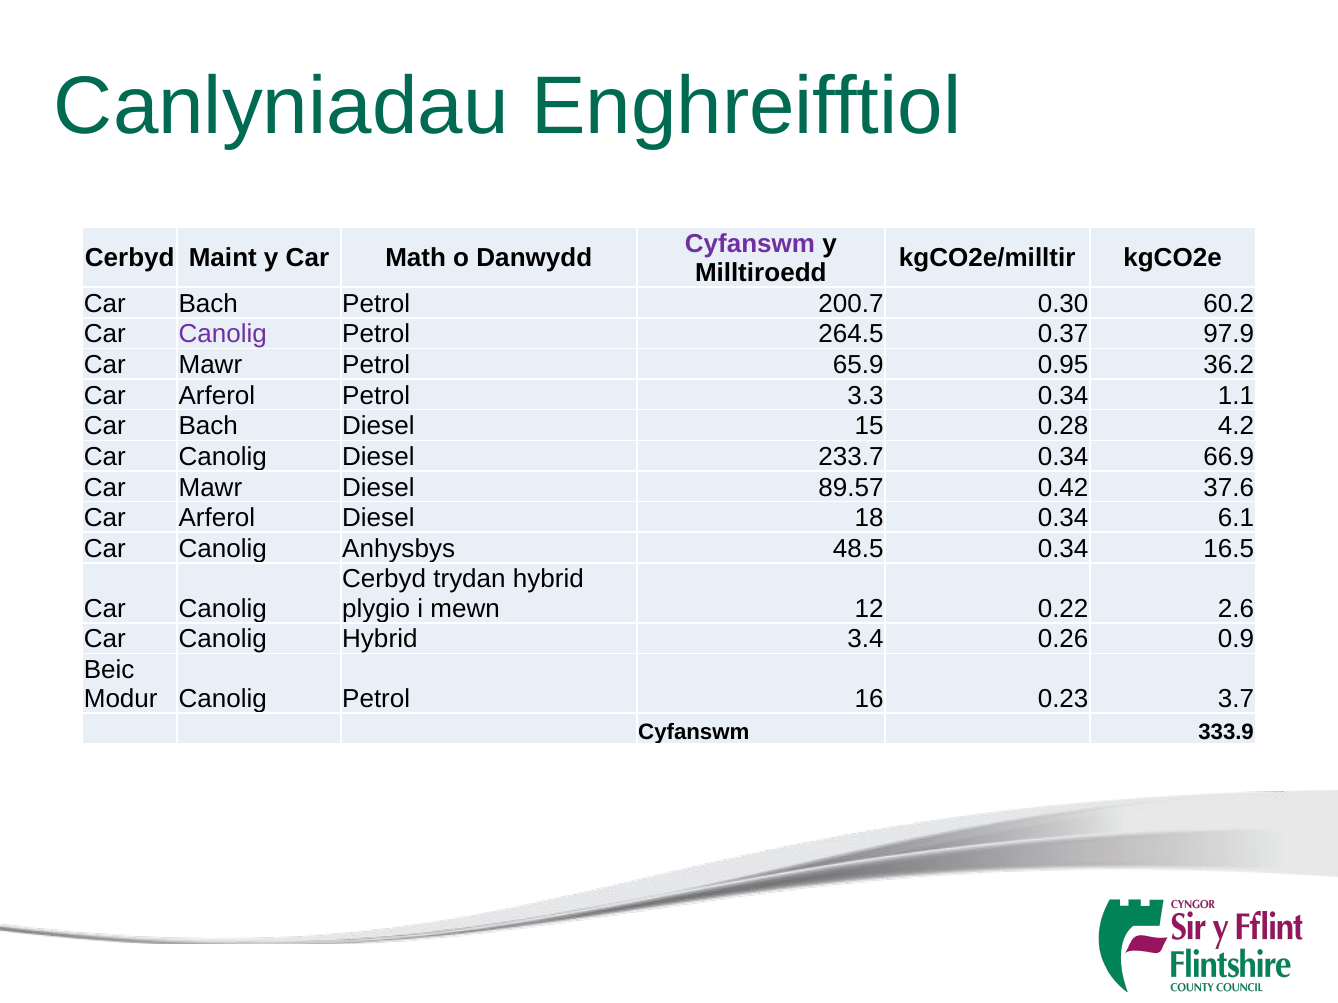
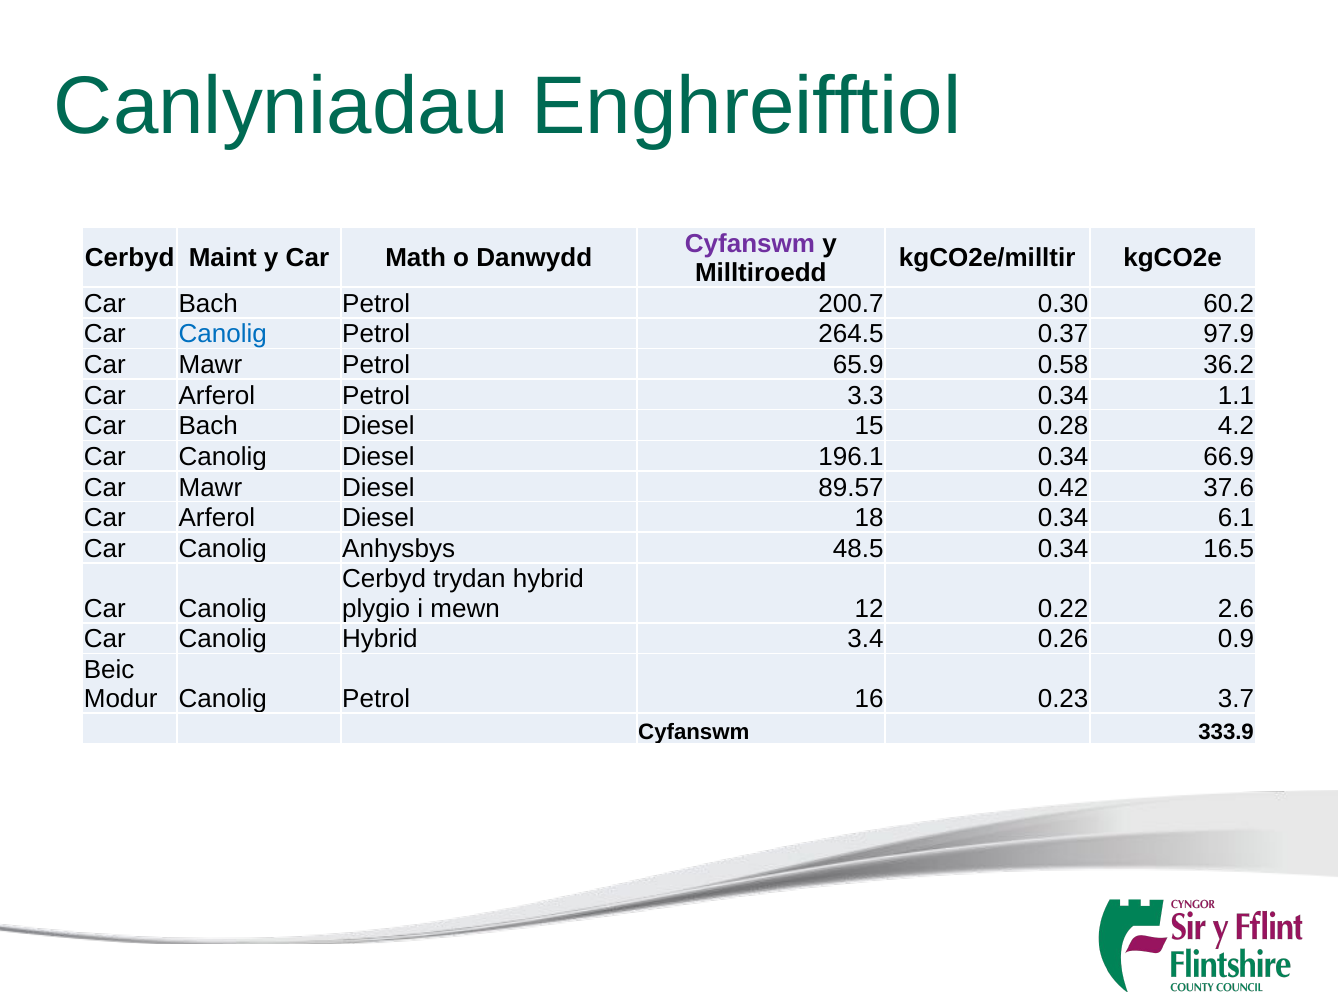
Canolig colour: purple -> blue (223, 334)
0.95: 0.95 -> 0.58 (1063, 365)
233.7: 233.7 -> 196.1 (851, 457)
